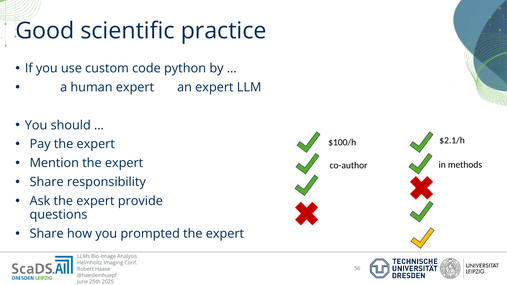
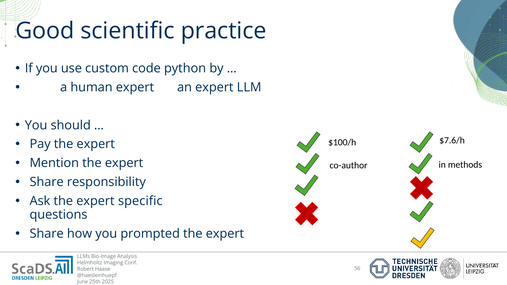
$2.1/h: $2.1/h -> $7.6/h (452, 141)
provide: provide -> specific (140, 201)
